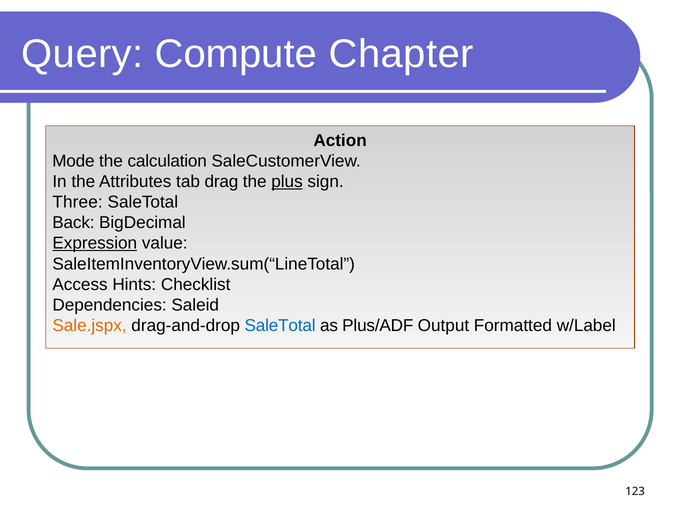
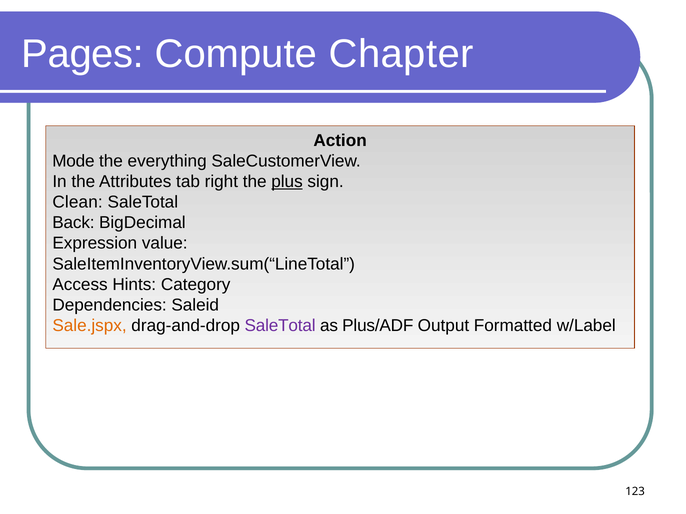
Query: Query -> Pages (83, 54)
calculation: calculation -> everything (167, 161)
drag: drag -> right (221, 182)
Three: Three -> Clean (78, 202)
Expression underline: present -> none (95, 244)
Checklist: Checklist -> Category (196, 285)
SaleTotal colour: blue -> purple (280, 326)
